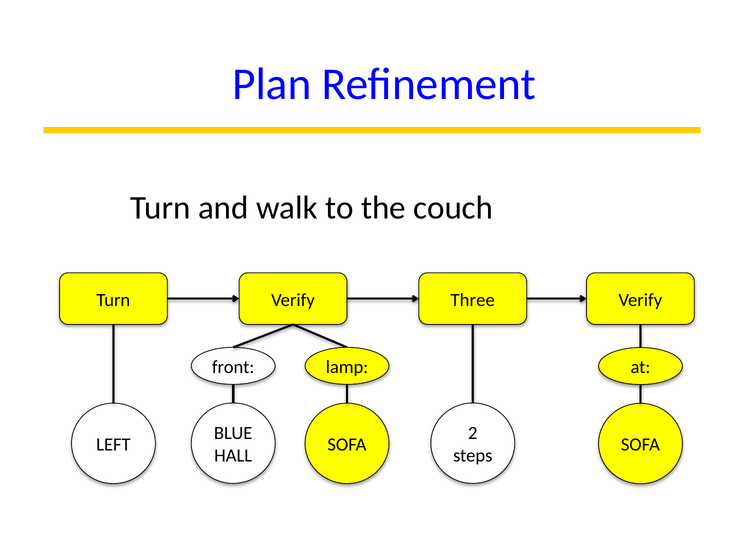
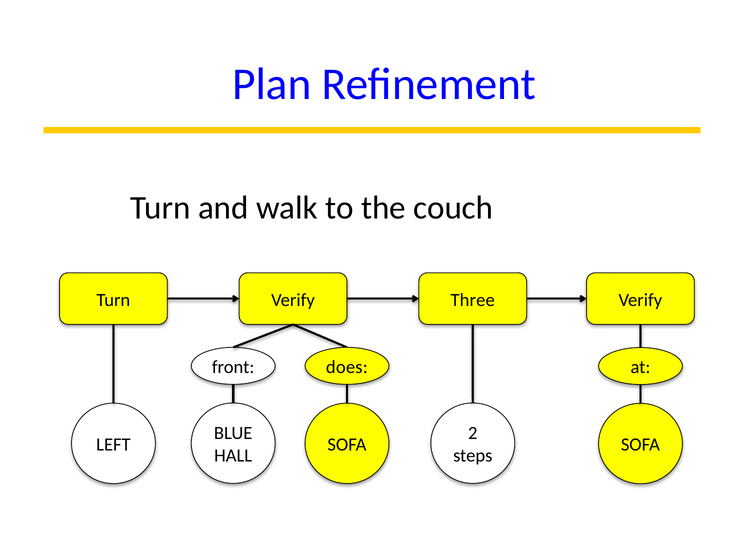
lamp: lamp -> does (347, 367)
